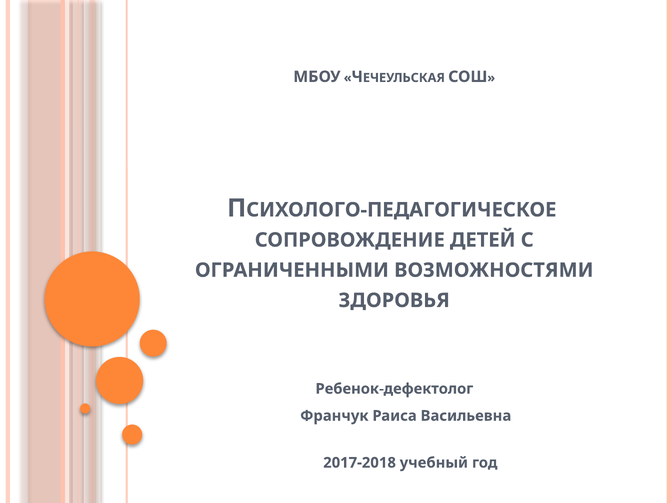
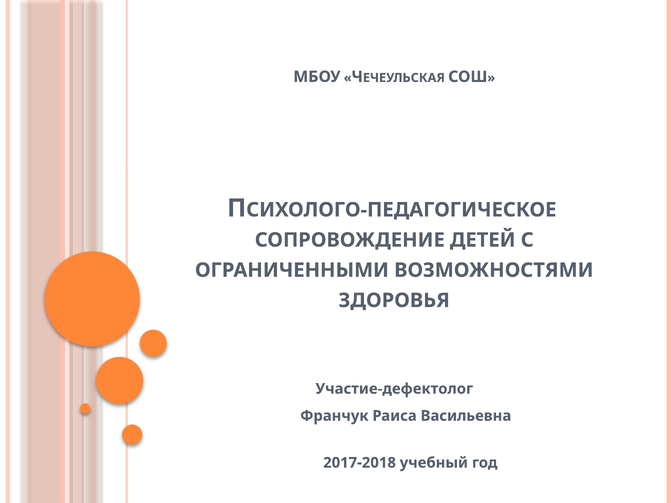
Ребенок-дефектолог: Ребенок-дефектолог -> Участие-дефектолог (394, 389)
